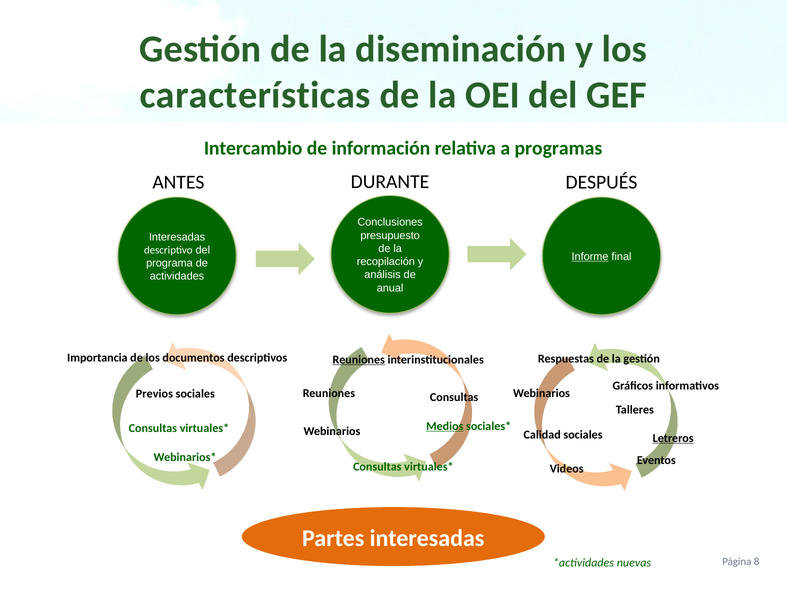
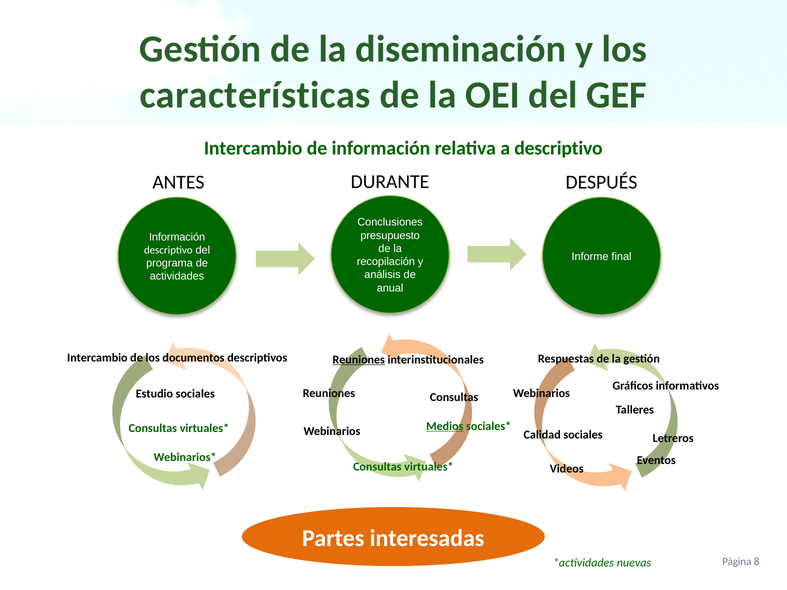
a programas: programas -> descriptivo (558, 148)
Interesadas: Interesadas -> Información (177, 237)
Informe underline: present -> none (590, 257)
Importancia: Importancia -> Intercambio (97, 358)
Previos: Previos -> Estudio (154, 394)
Letreros underline: present -> none (673, 438)
